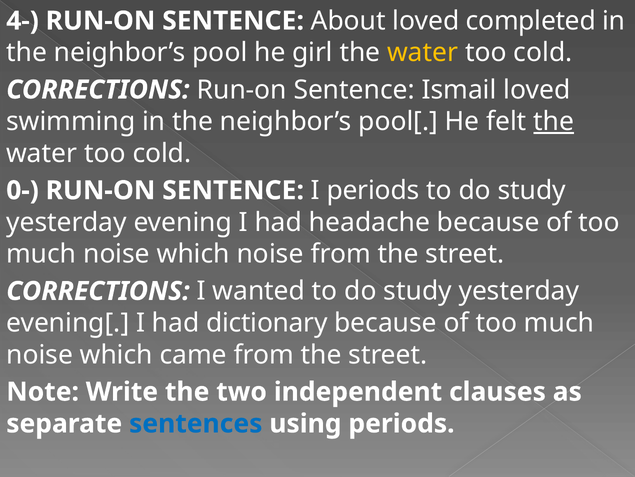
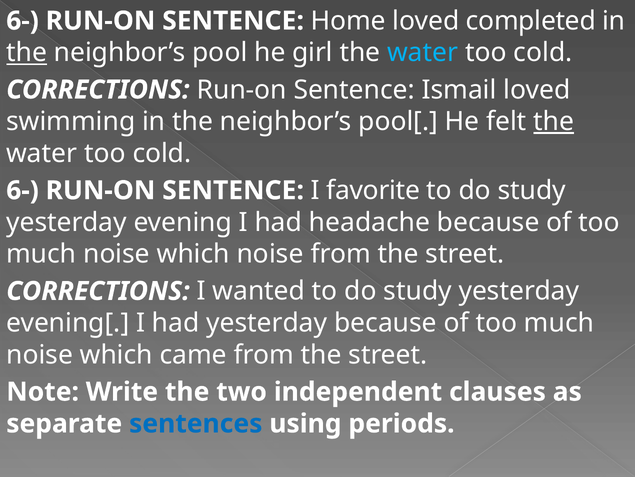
4-: 4- -> 6- (23, 21)
About: About -> Home (348, 21)
the underline: none -> present (27, 53)
water colour: yellow -> light blue (423, 53)
0-: 0- -> 6- (23, 190)
I periods: periods -> favorite (373, 190)
had dictionary: dictionary -> yesterday (267, 322)
